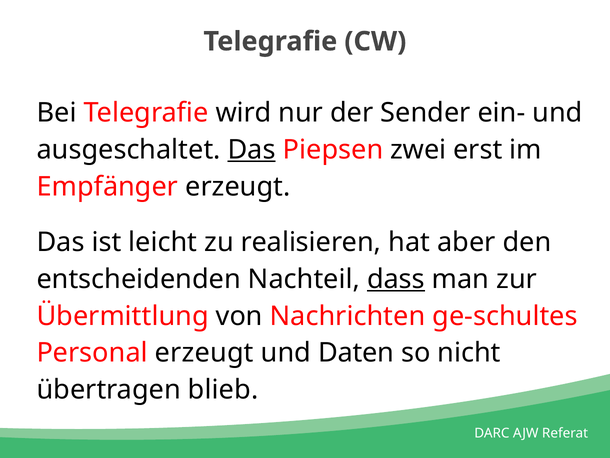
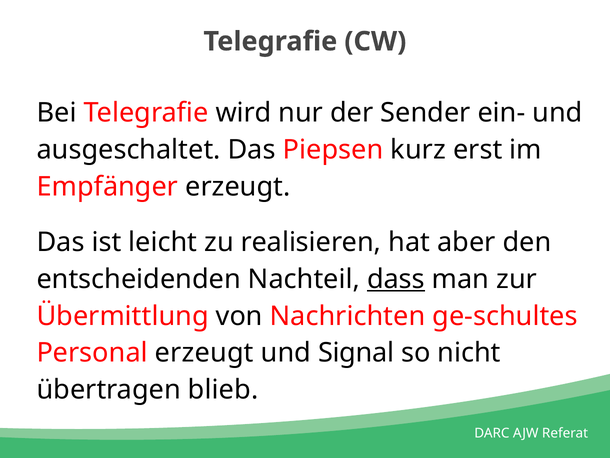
Das underline: present -> none (252, 149)
zwei: zwei -> kurz (418, 149)
Daten: Daten -> Signal (356, 353)
